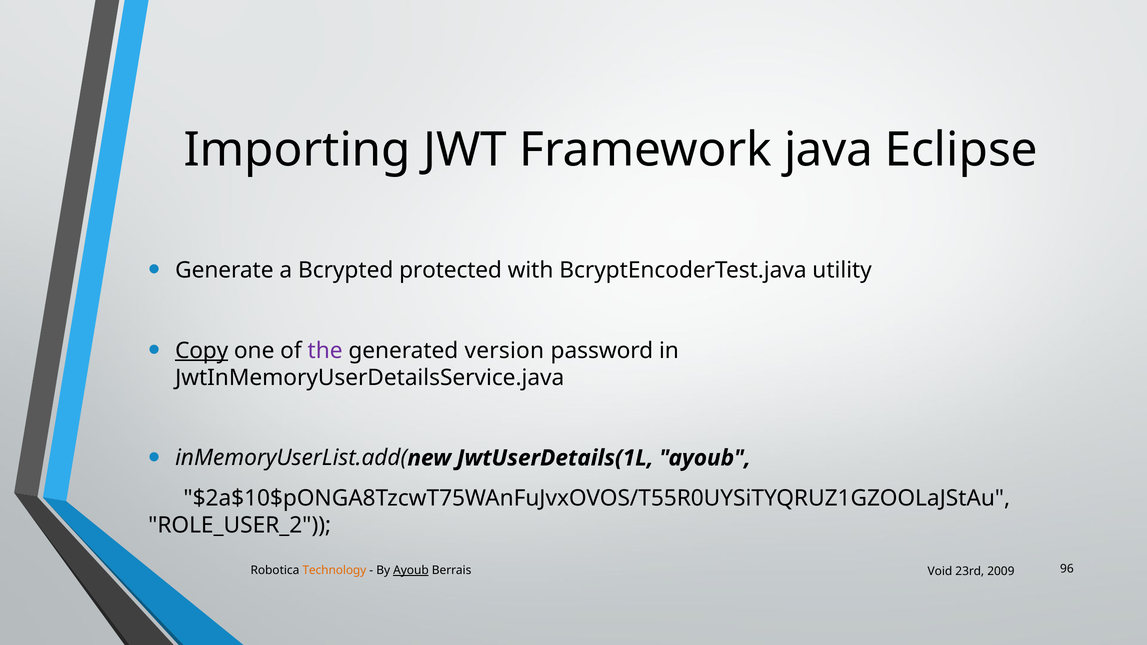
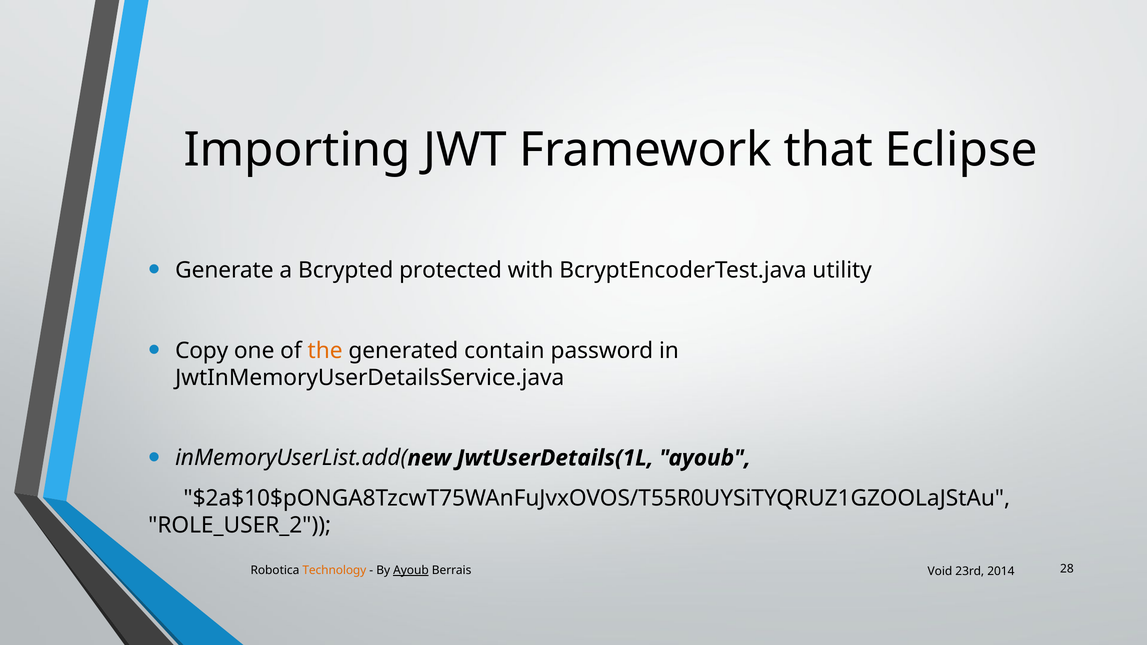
java: java -> that (828, 150)
Copy underline: present -> none (202, 351)
the colour: purple -> orange (325, 351)
version: version -> contain (504, 351)
96: 96 -> 28 (1067, 569)
2009: 2009 -> 2014 (1001, 571)
